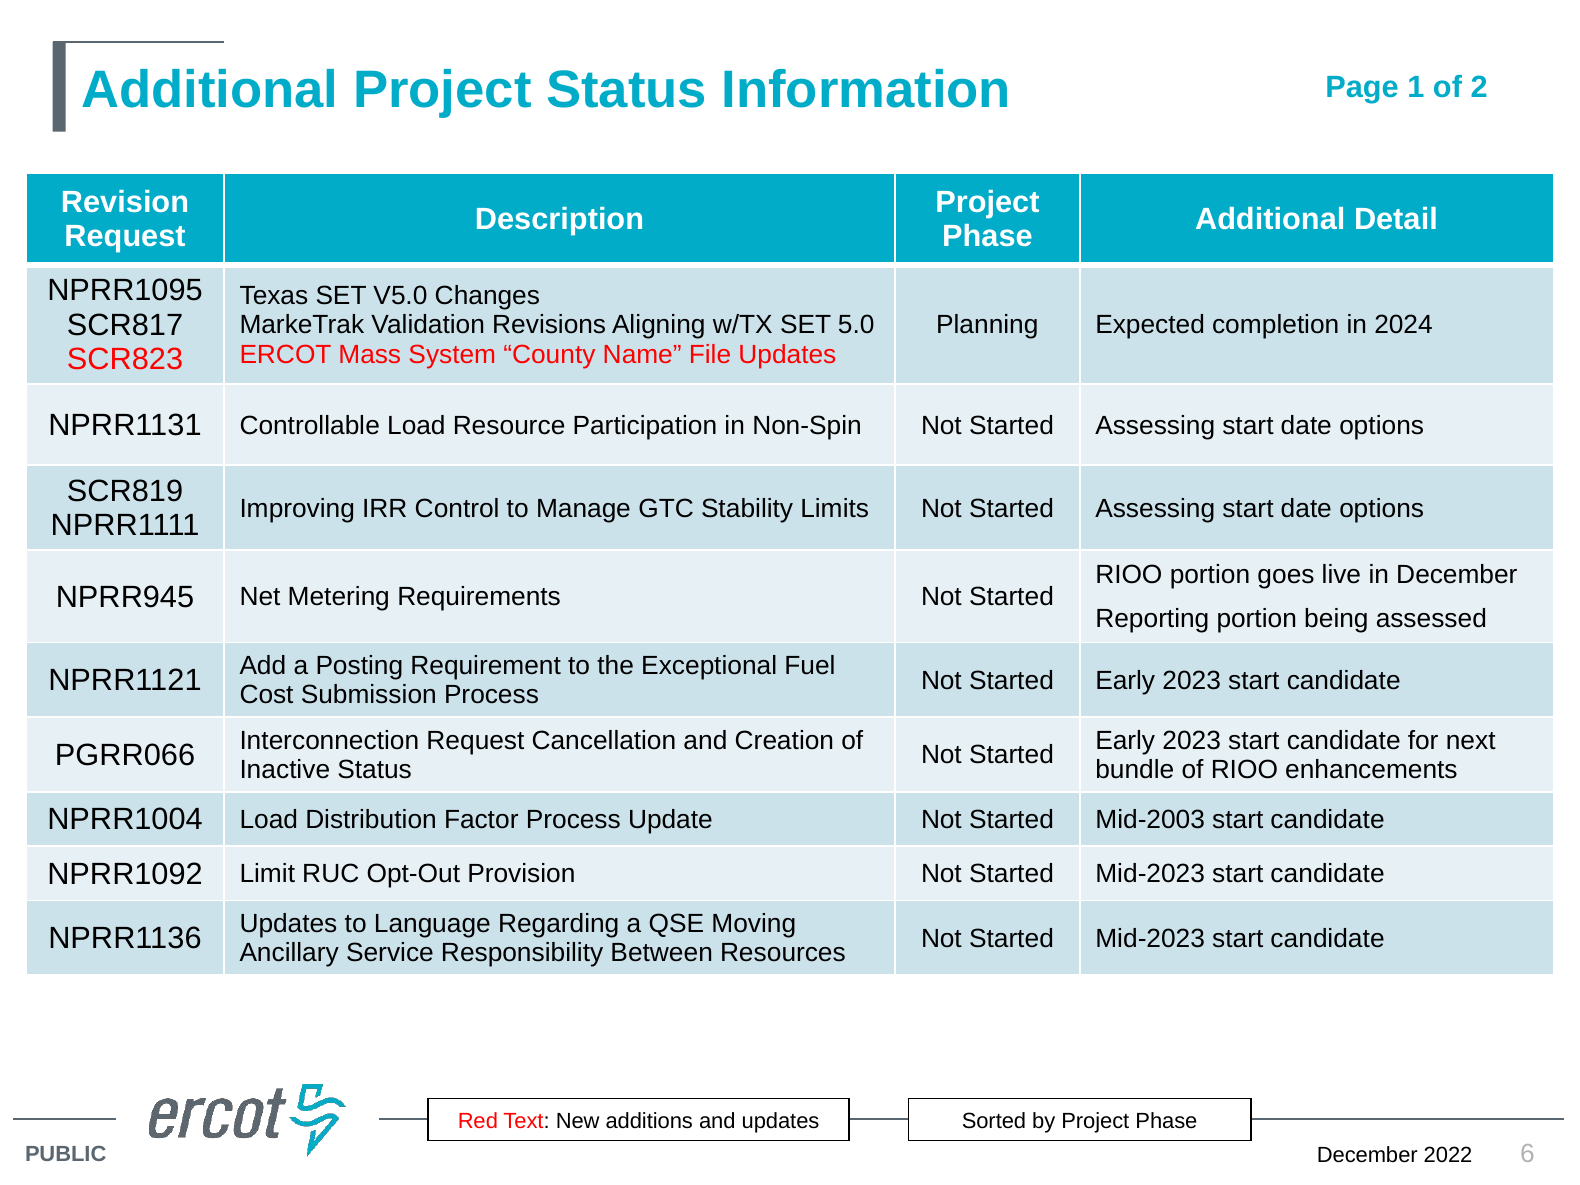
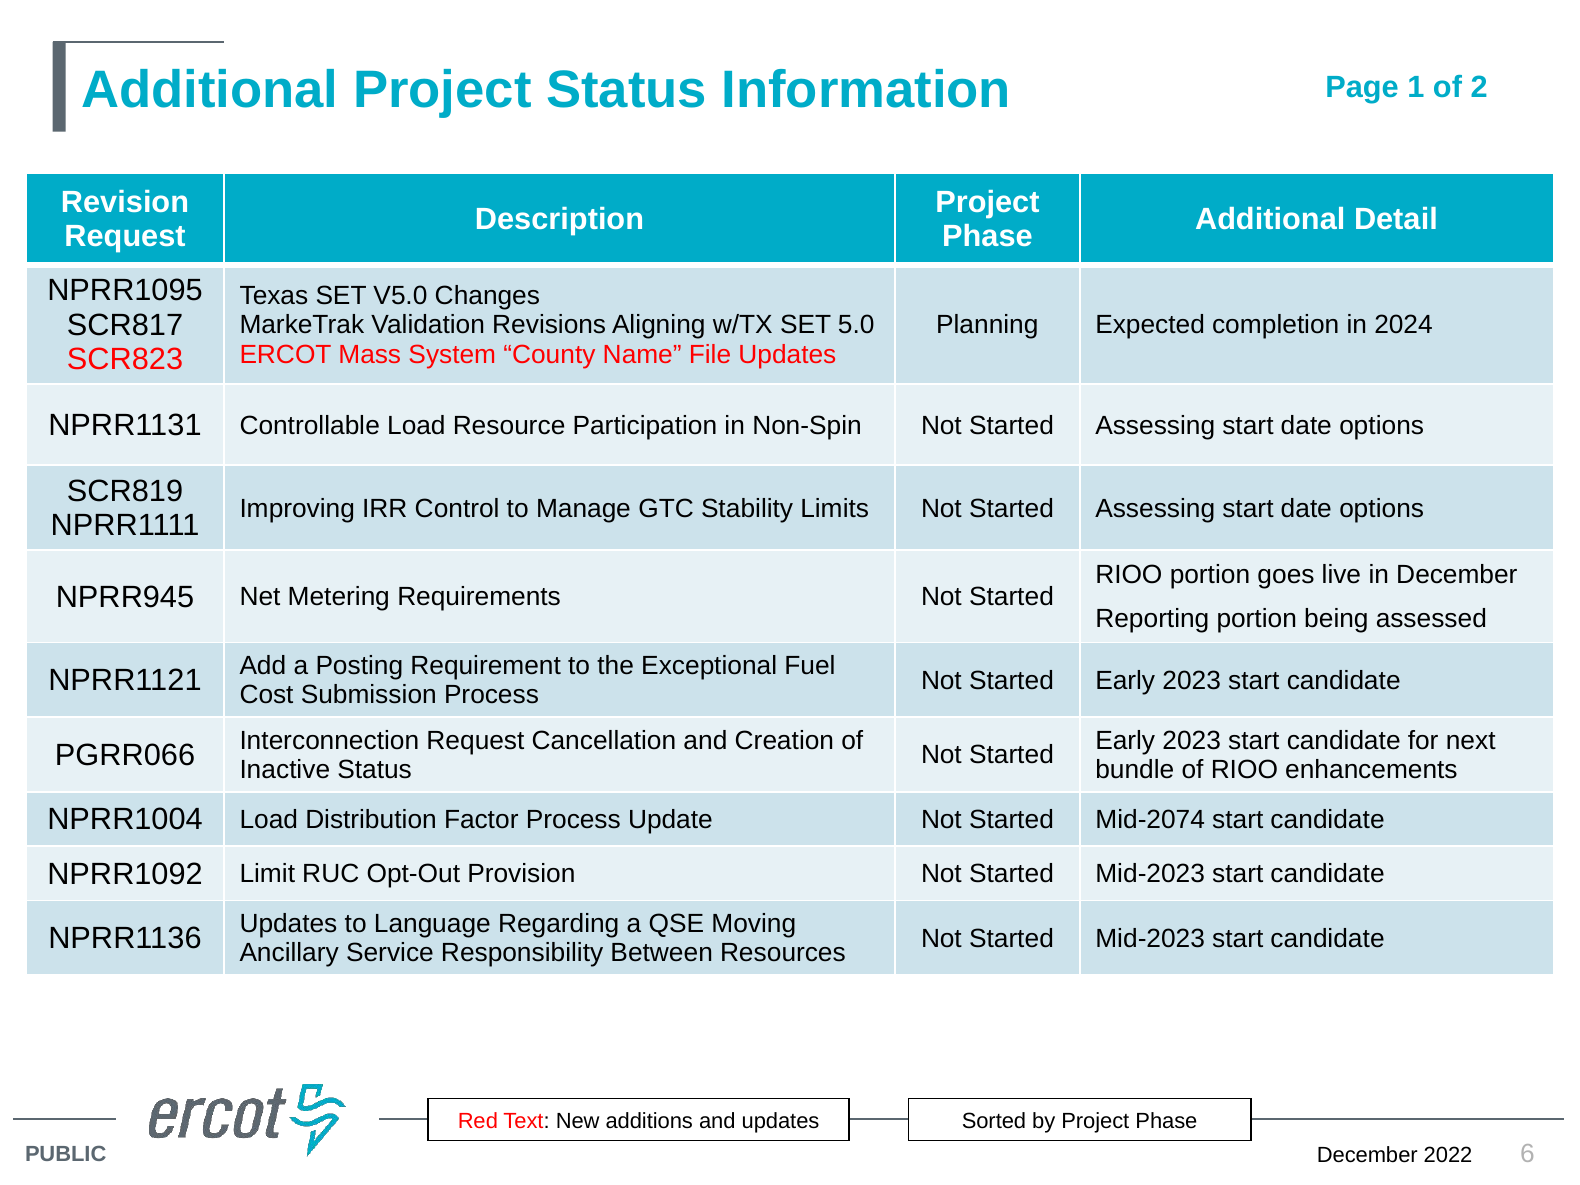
Mid-2003: Mid-2003 -> Mid-2074 (1150, 820)
